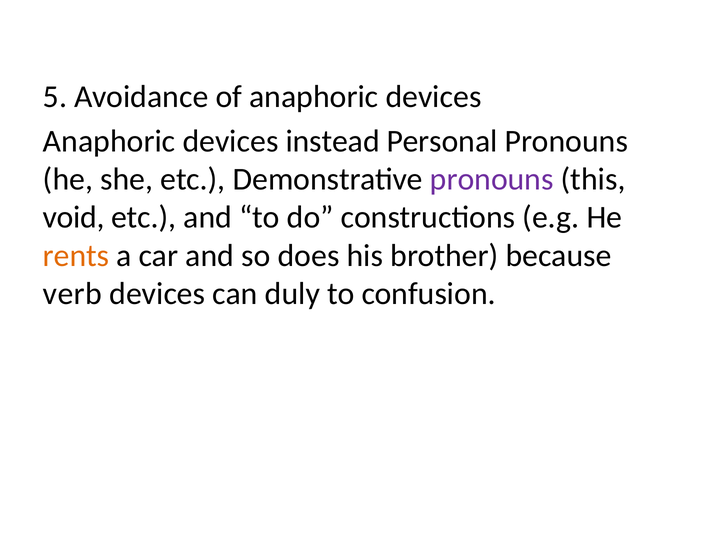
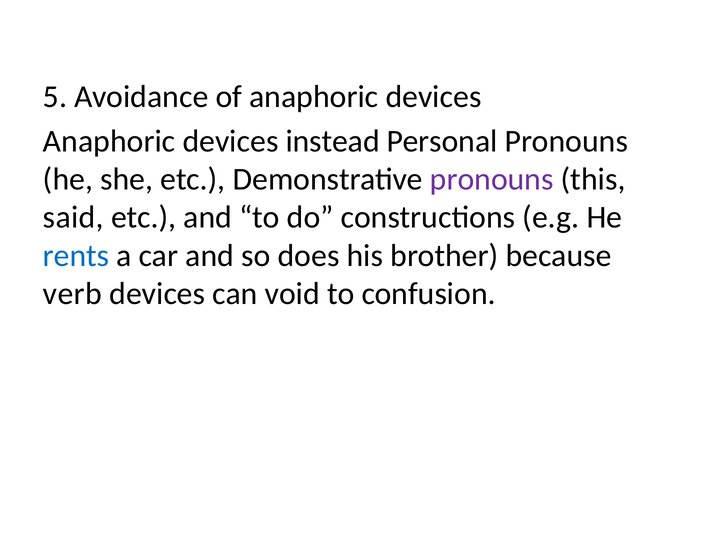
void: void -> said (73, 217)
rents colour: orange -> blue (76, 256)
duly: duly -> void (292, 294)
